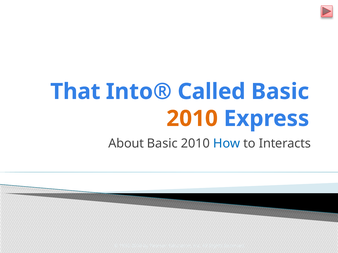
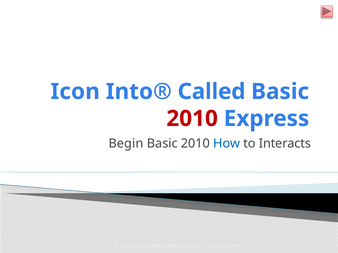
That: That -> Icon (75, 92)
2010 colour: orange -> red (192, 119)
About: About -> Begin (126, 144)
